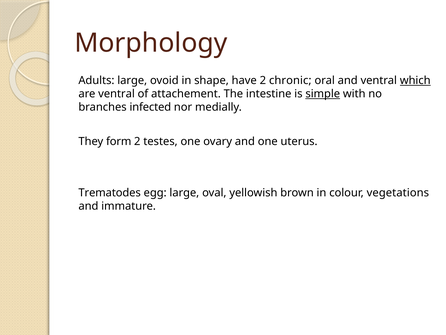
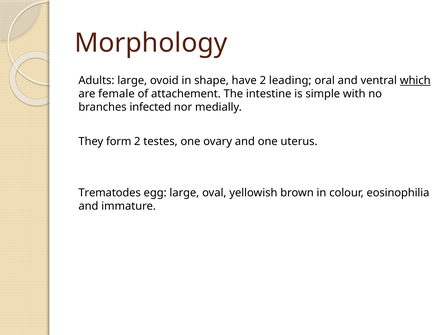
chronic: chronic -> leading (290, 80)
are ventral: ventral -> female (116, 94)
simple underline: present -> none (323, 94)
vegetations: vegetations -> eosinophilia (398, 193)
